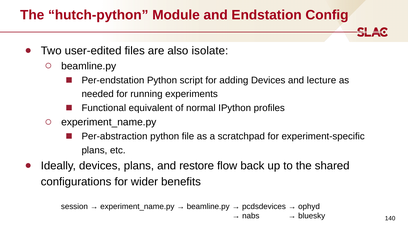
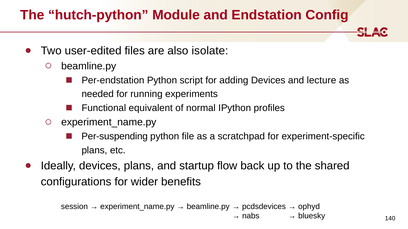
Per-abstraction: Per-abstraction -> Per-suspending (115, 137)
restore: restore -> startup (197, 166)
